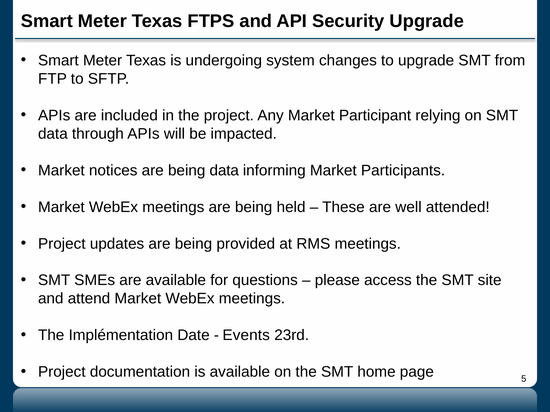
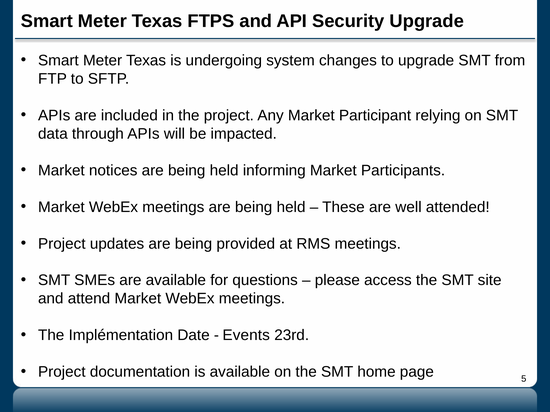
notices are being data: data -> held (224, 171)
